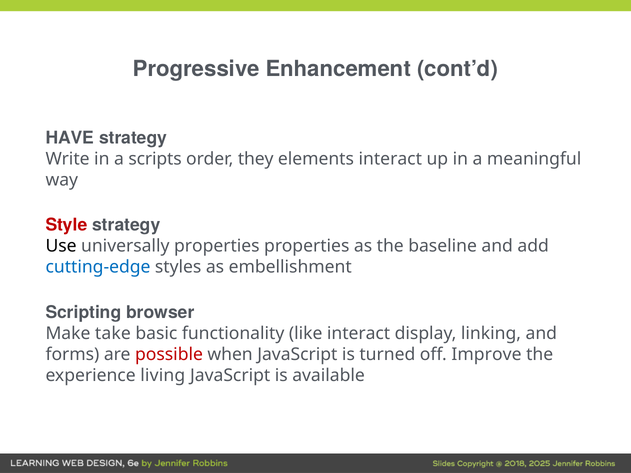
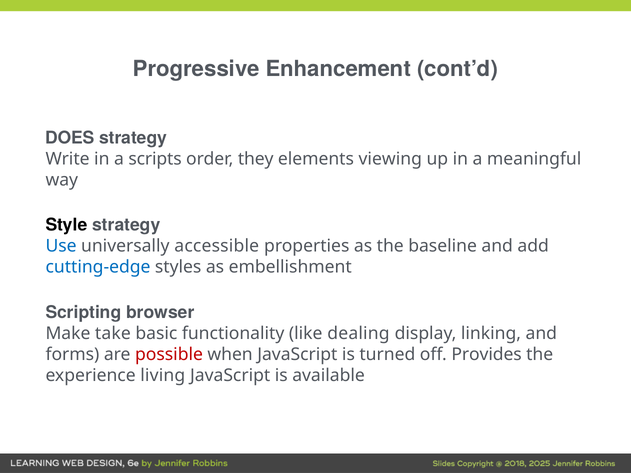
HAVE: HAVE -> DOES (70, 138)
elements interact: interact -> viewing (390, 159)
Style colour: red -> black (66, 225)
Use colour: black -> blue (61, 246)
universally properties: properties -> accessible (217, 246)
like interact: interact -> dealing (358, 333)
Improve: Improve -> Provides (487, 355)
